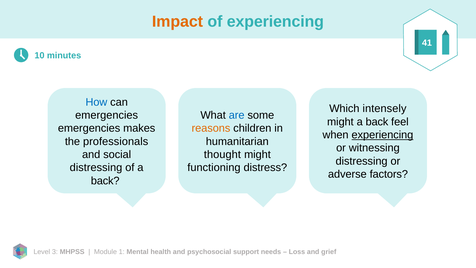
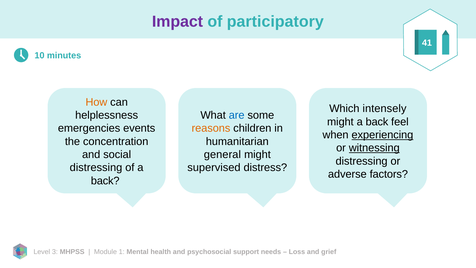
Impact colour: orange -> purple (177, 22)
of experiencing: experiencing -> participatory (275, 22)
How colour: blue -> orange (96, 102)
emergencies: emergencies -> helplessness (107, 115)
makes: makes -> events (139, 128)
professionals: professionals -> concentration (116, 141)
witnessing underline: none -> present (374, 148)
thought: thought -> general (222, 154)
functioning: functioning -> supervised (214, 167)
